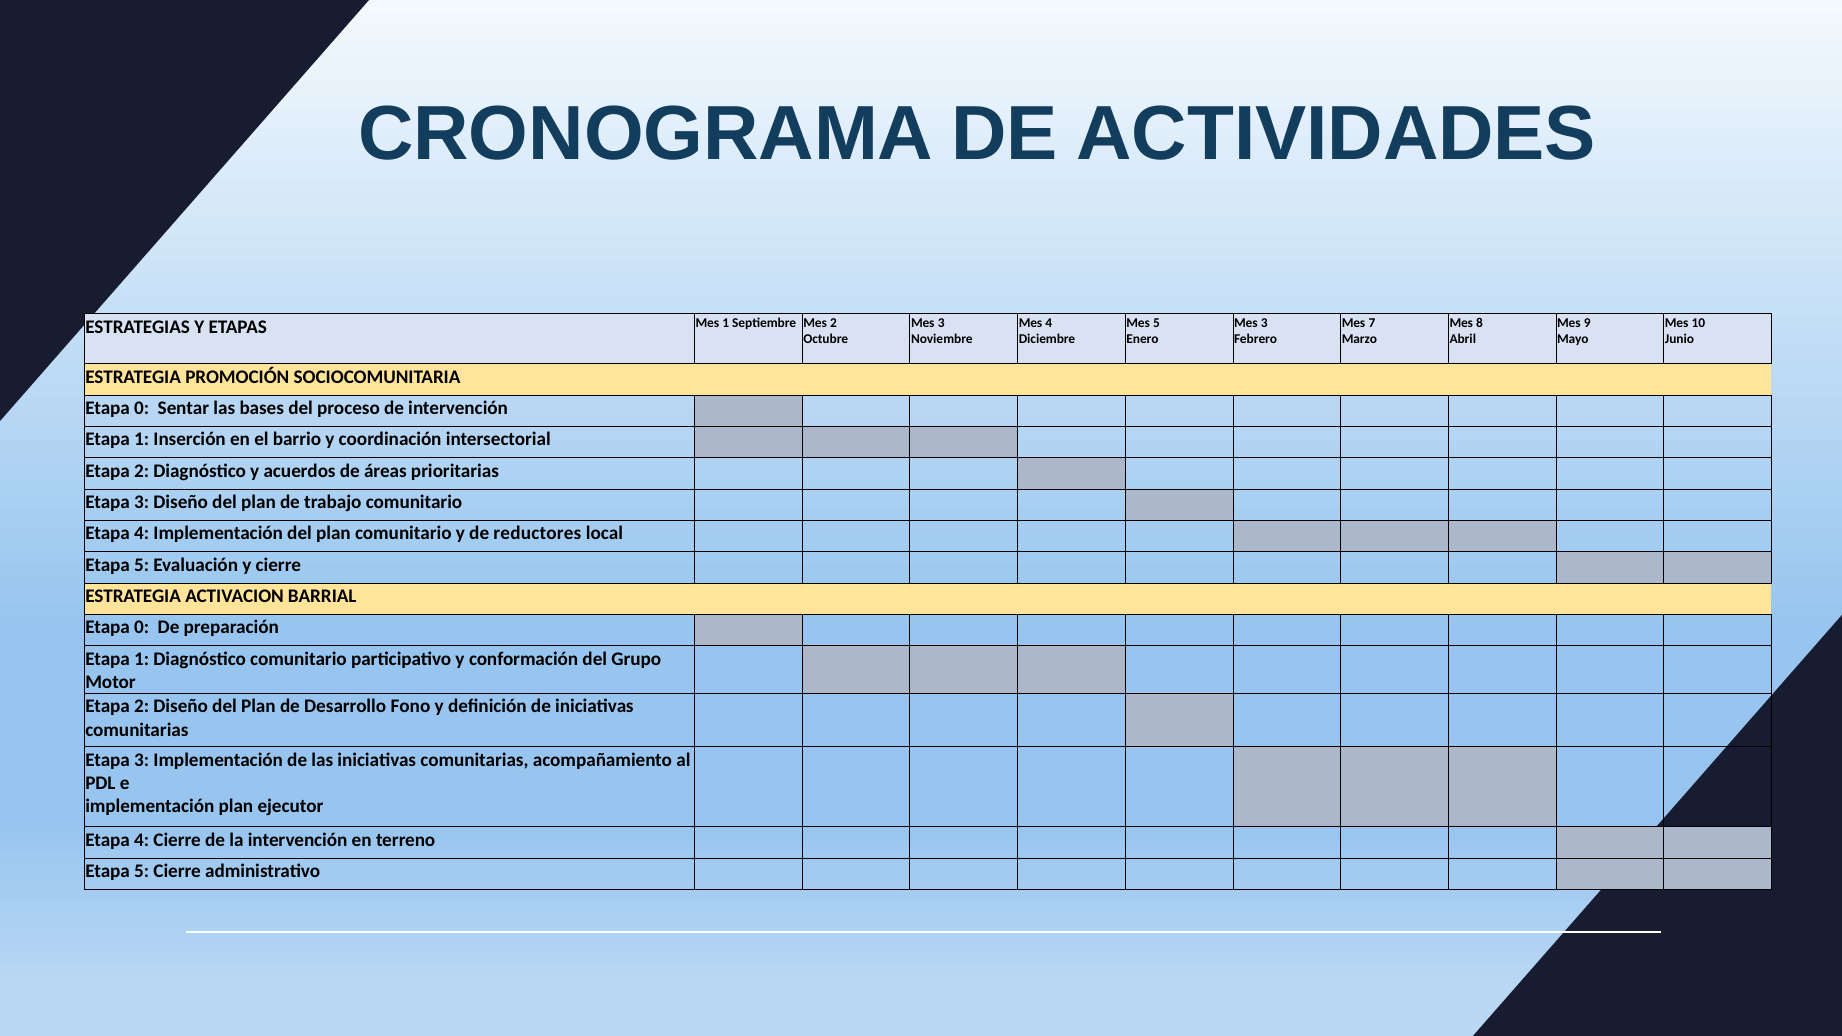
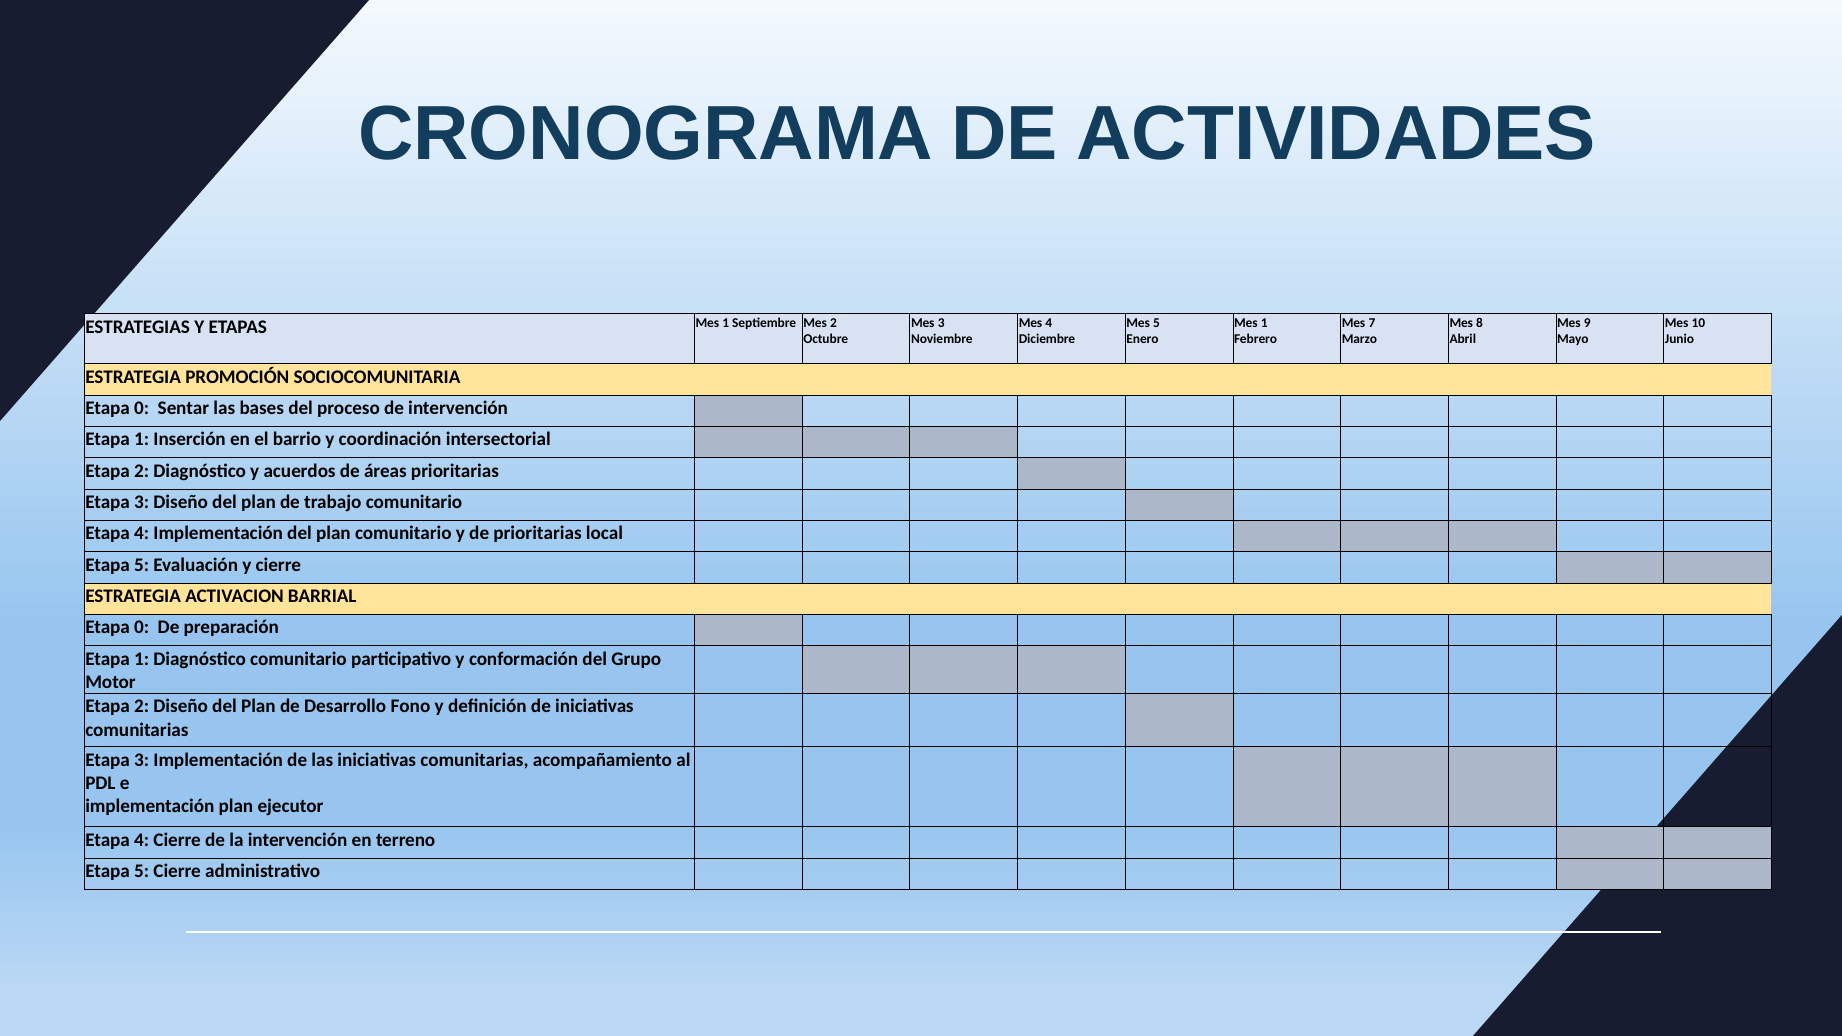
3: 3 -> 1 (1264, 323)
de reductores: reductores -> prioritarias (538, 534)
